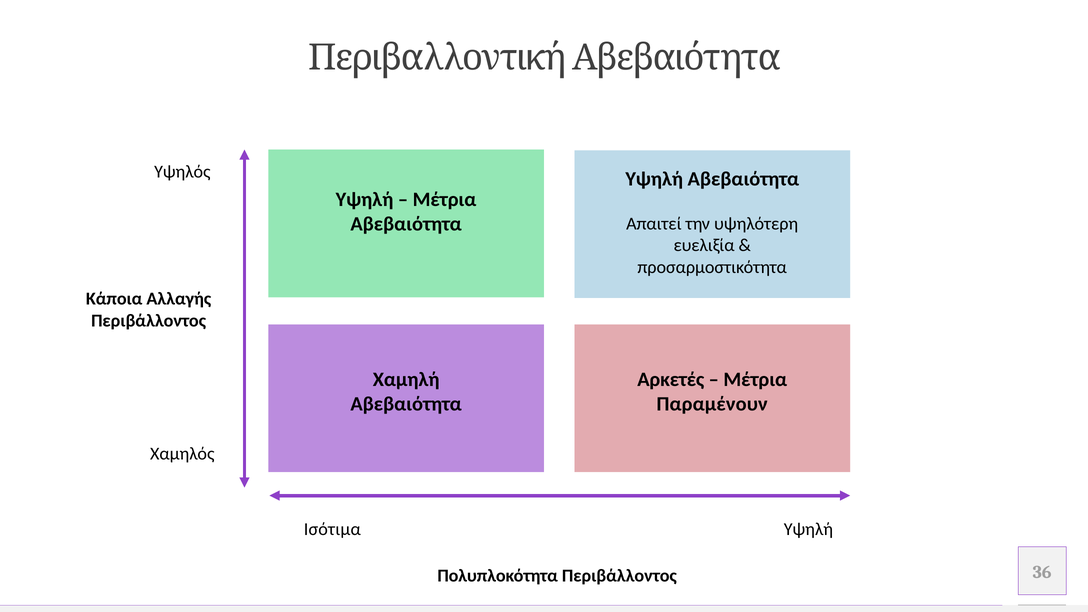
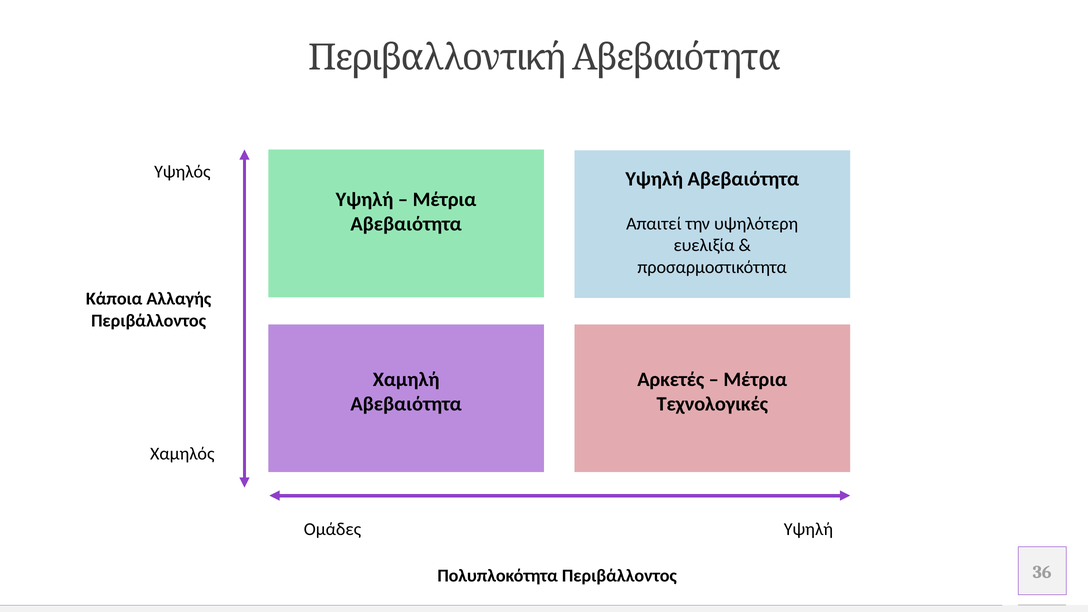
Παραμένουν: Παραμένουν -> Τεχνολογικές (712, 404)
Ισότιμα: Ισότιμα -> Ομάδες (332, 529)
